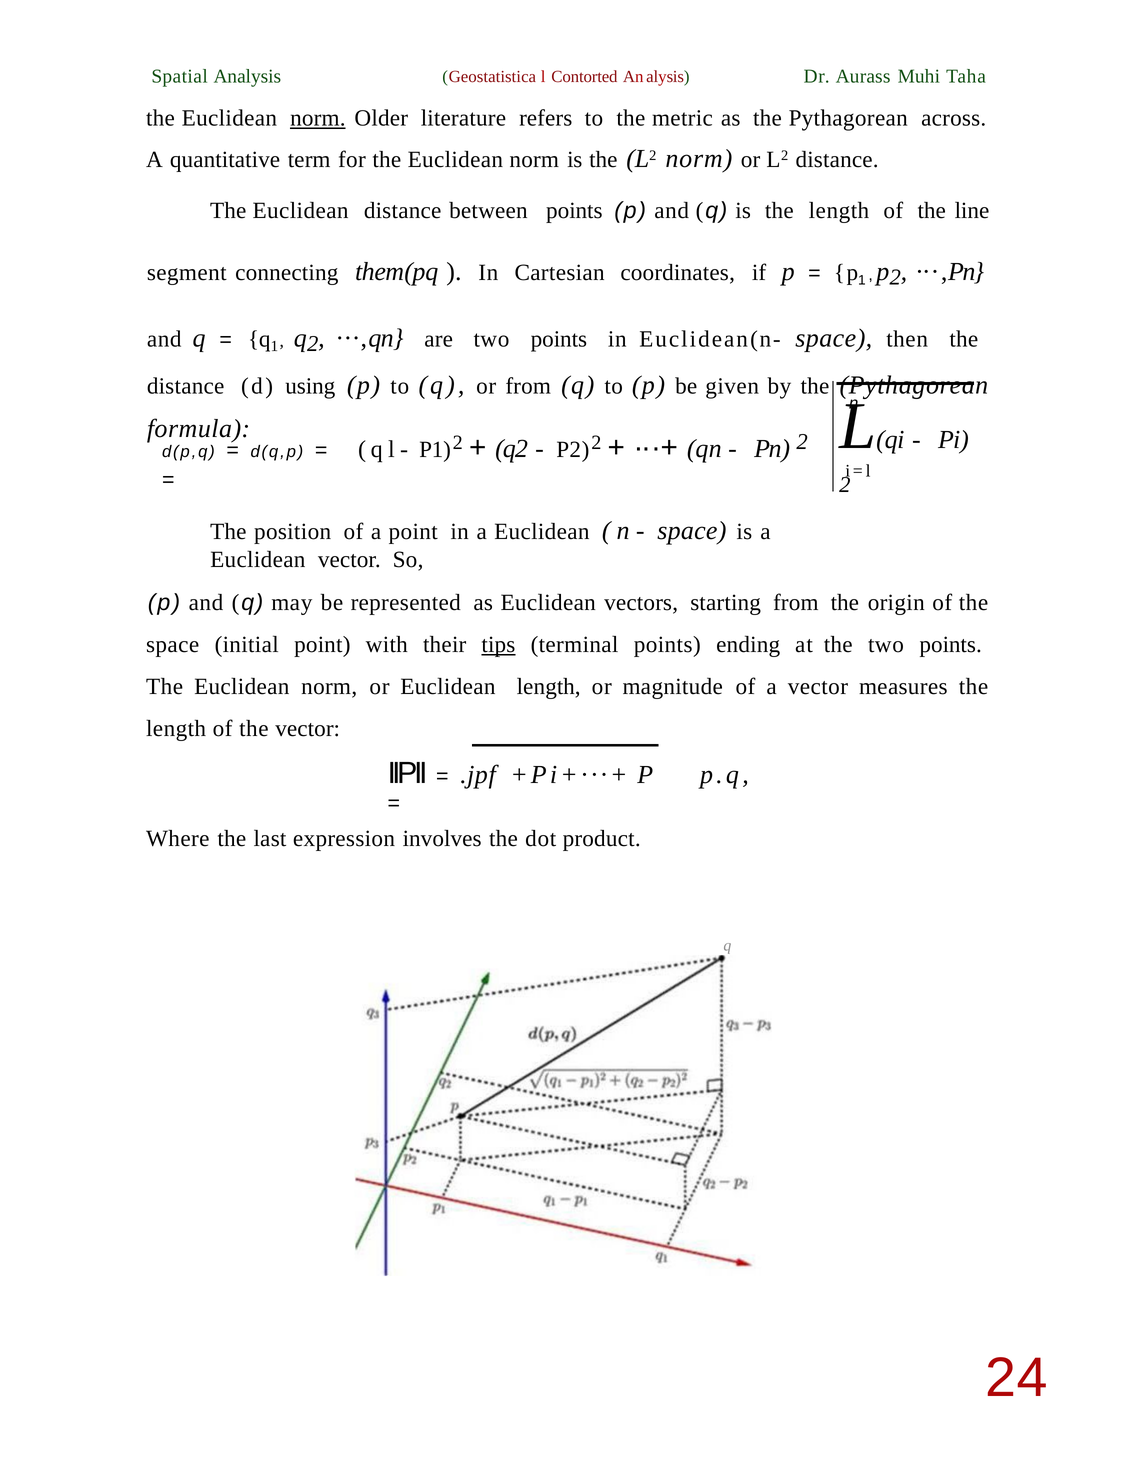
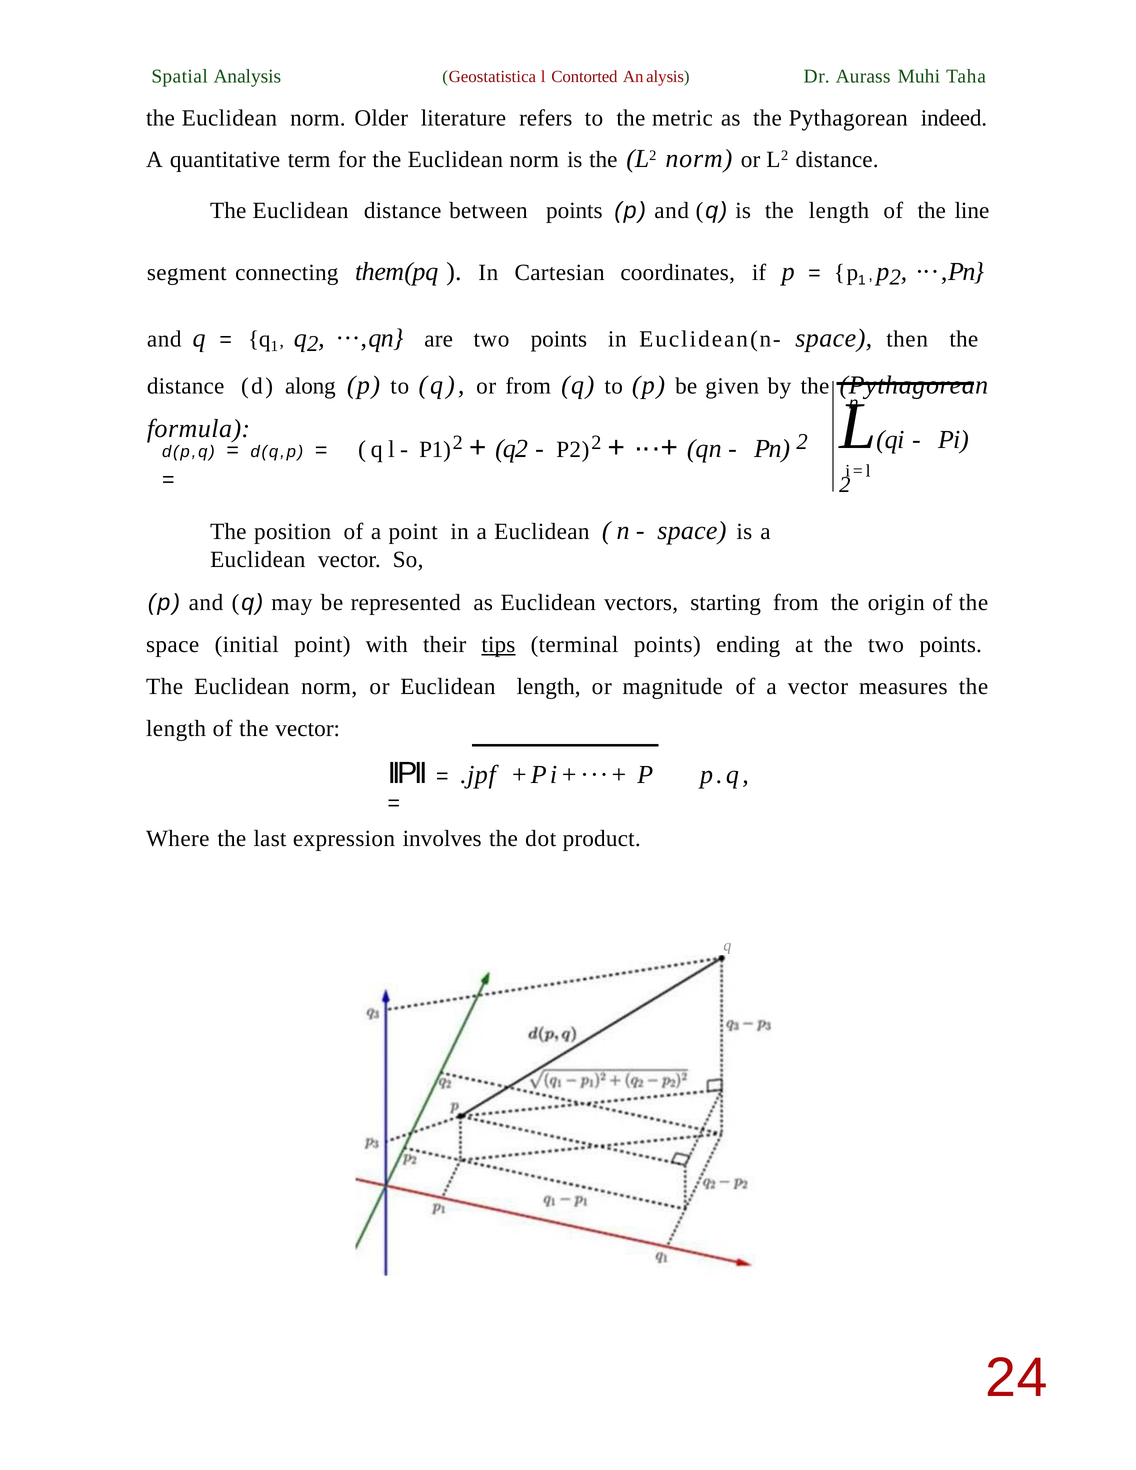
norm underline: present -> none (318, 118)
across: across -> indeed (954, 118)
using: using -> along (310, 386)
